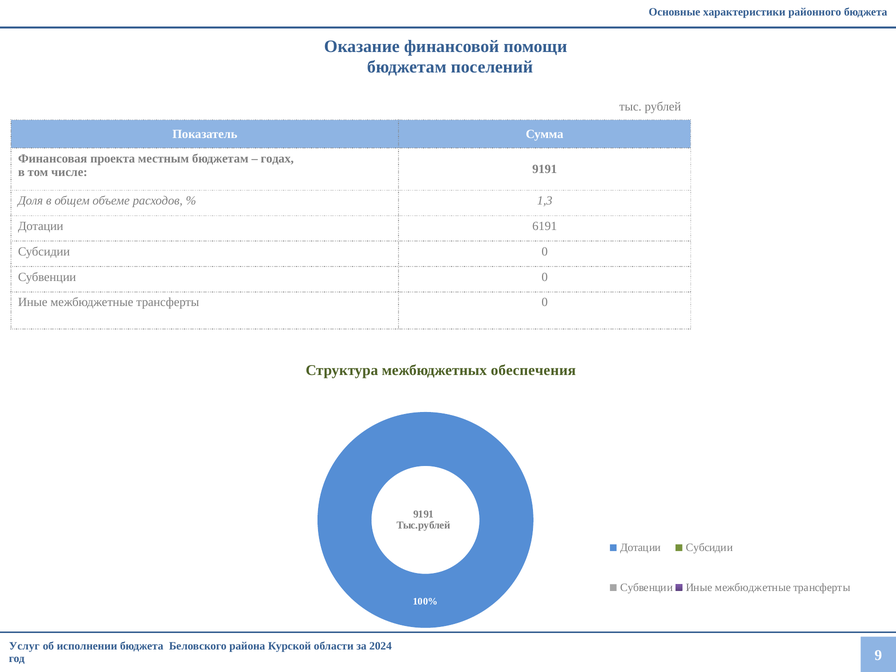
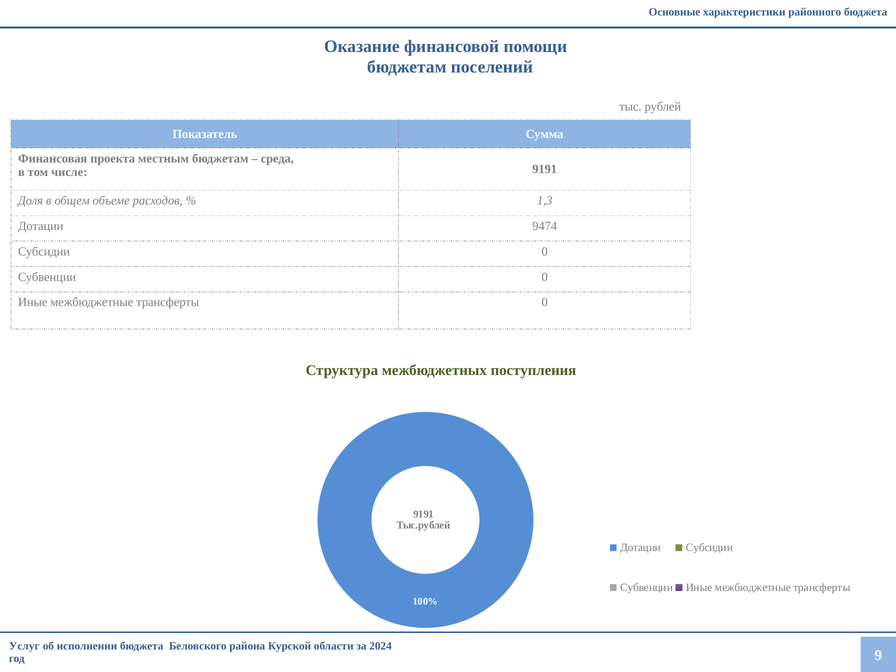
годах: годах -> среда (277, 158)
6191: 6191 -> 9474 (545, 226)
обеспечения: обеспечения -> поступления (533, 370)
